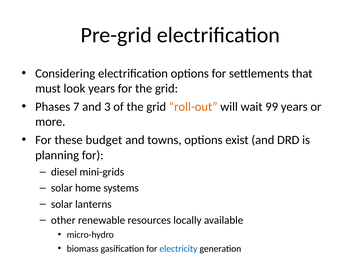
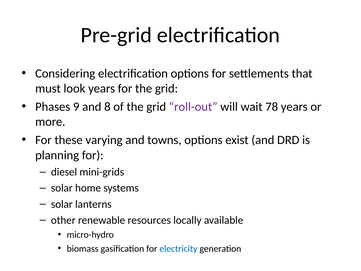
7: 7 -> 9 (76, 107)
3: 3 -> 8 (107, 107)
roll-out colour: orange -> purple (193, 107)
99: 99 -> 78 (272, 107)
budget: budget -> varying (104, 140)
